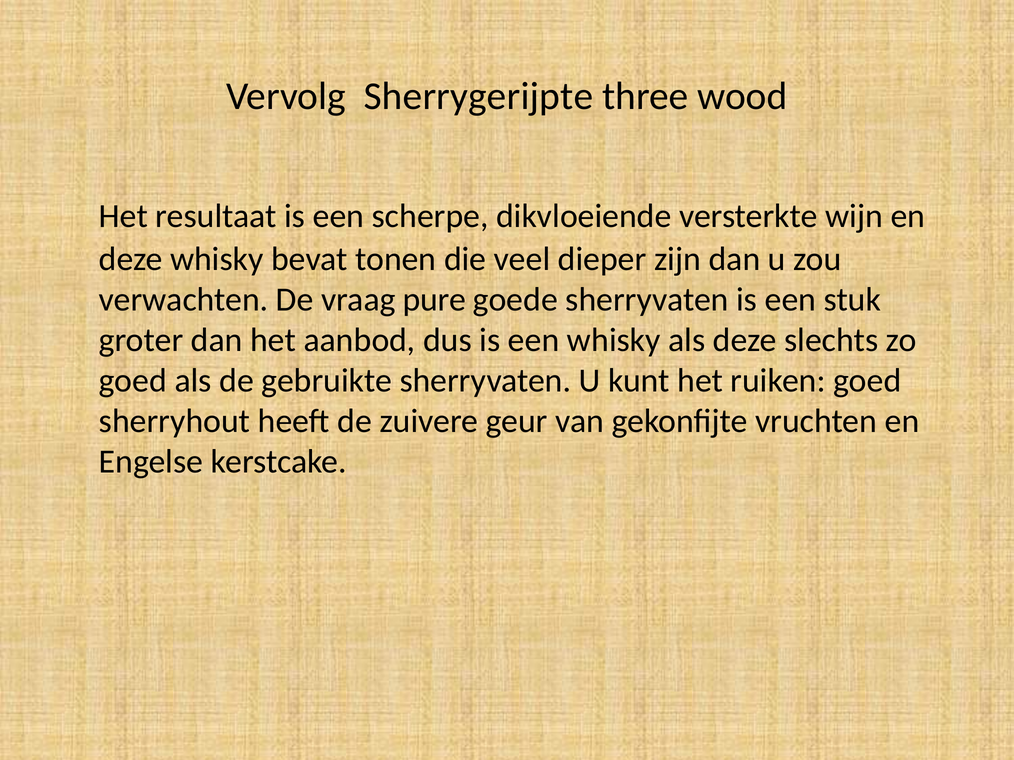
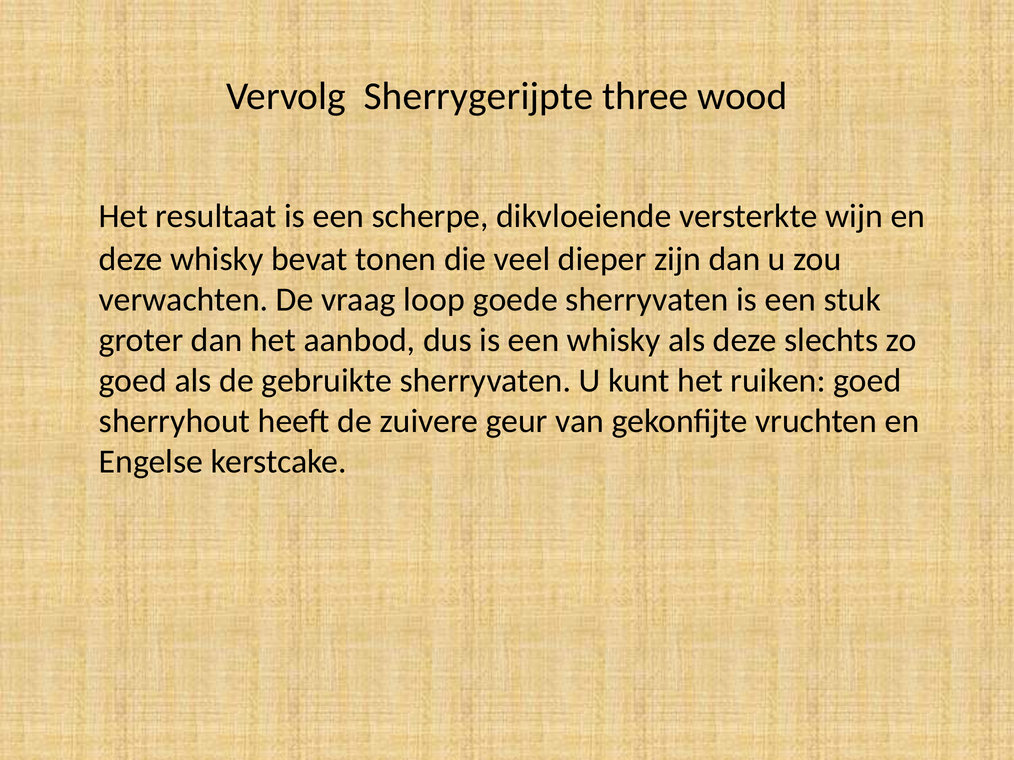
pure: pure -> loop (434, 300)
